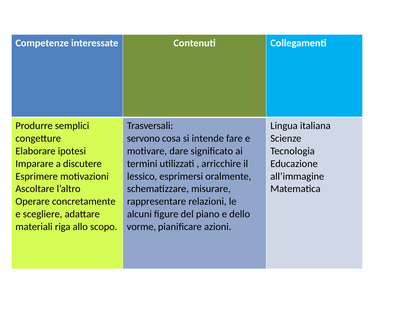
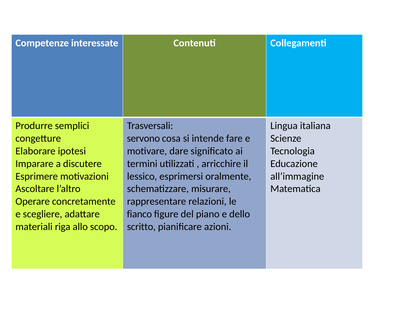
alcuni: alcuni -> fianco (139, 214)
vorme: vorme -> scritto (141, 227)
